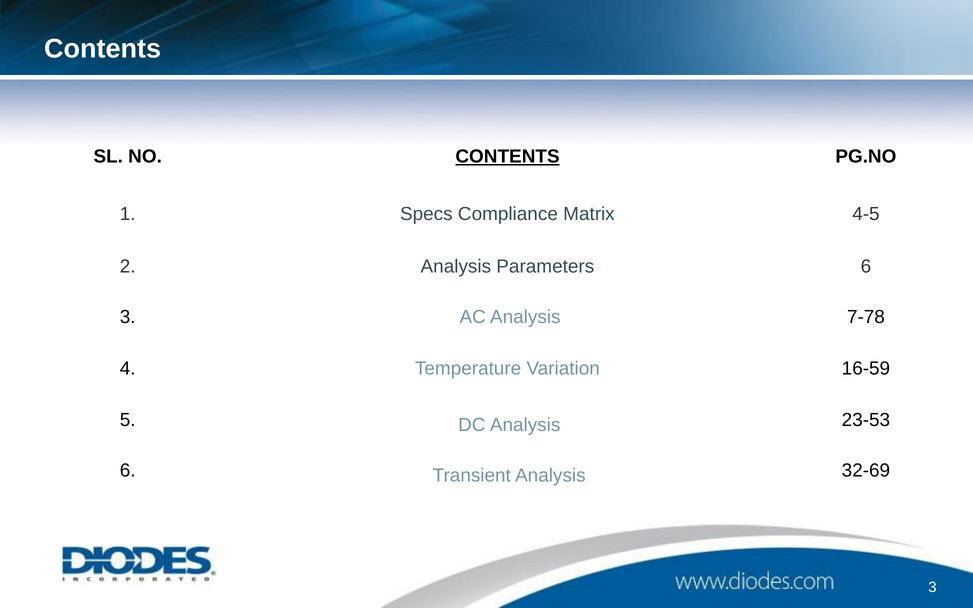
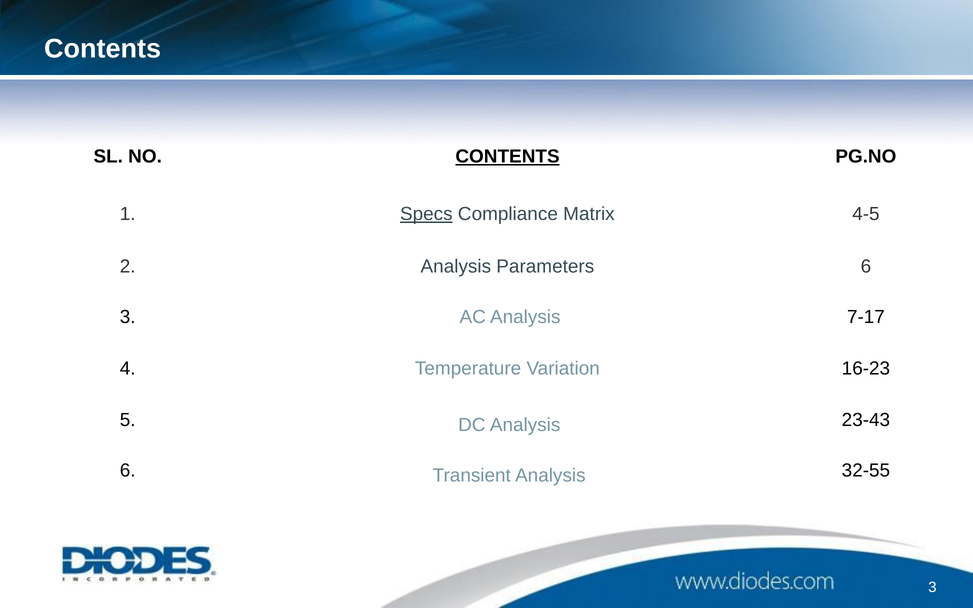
Specs underline: none -> present (426, 214)
7-78: 7-78 -> 7-17 (866, 317)
16-59: 16-59 -> 16-23 (866, 369)
23-53: 23-53 -> 23-43 (866, 420)
32-69: 32-69 -> 32-55 (866, 471)
